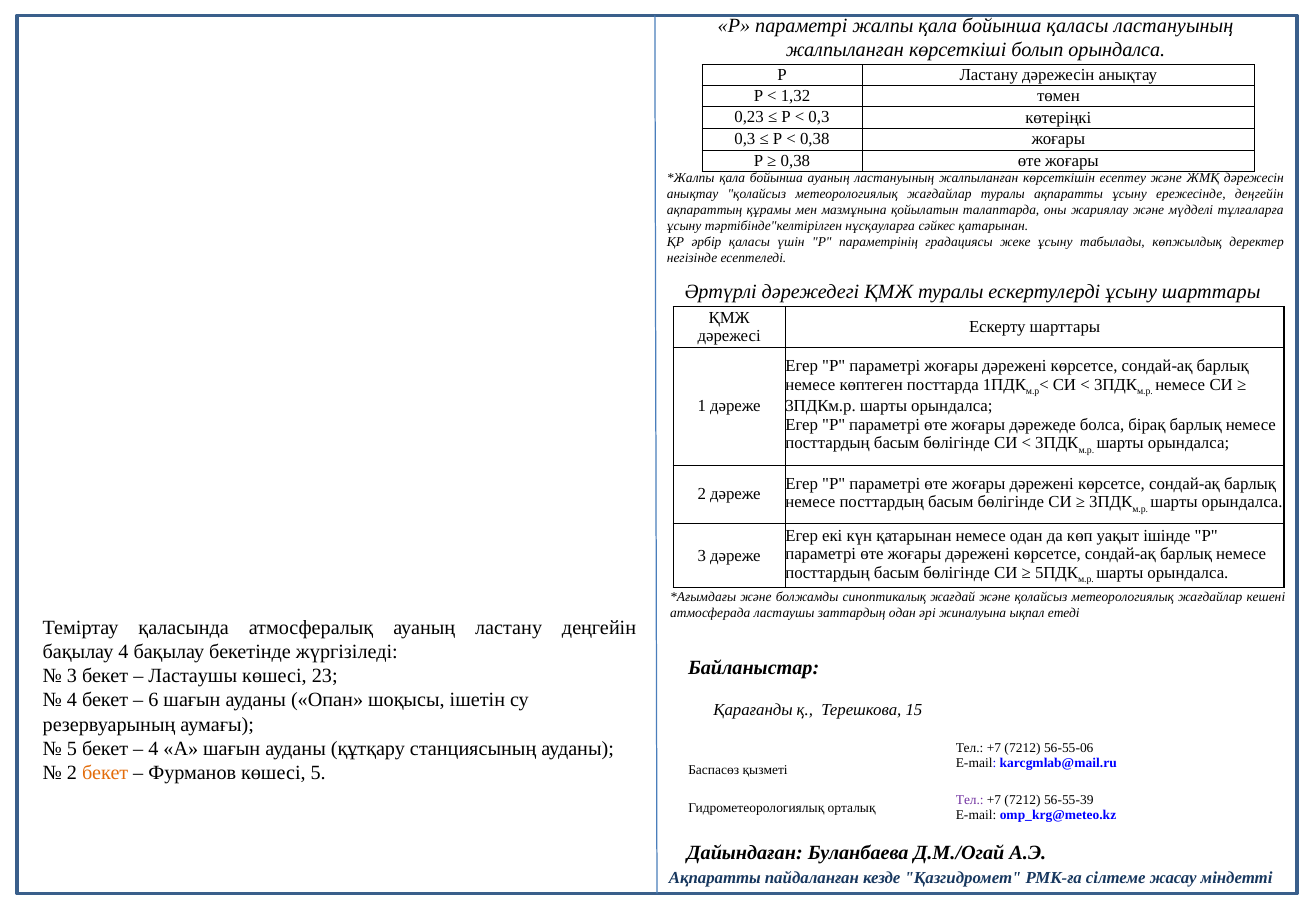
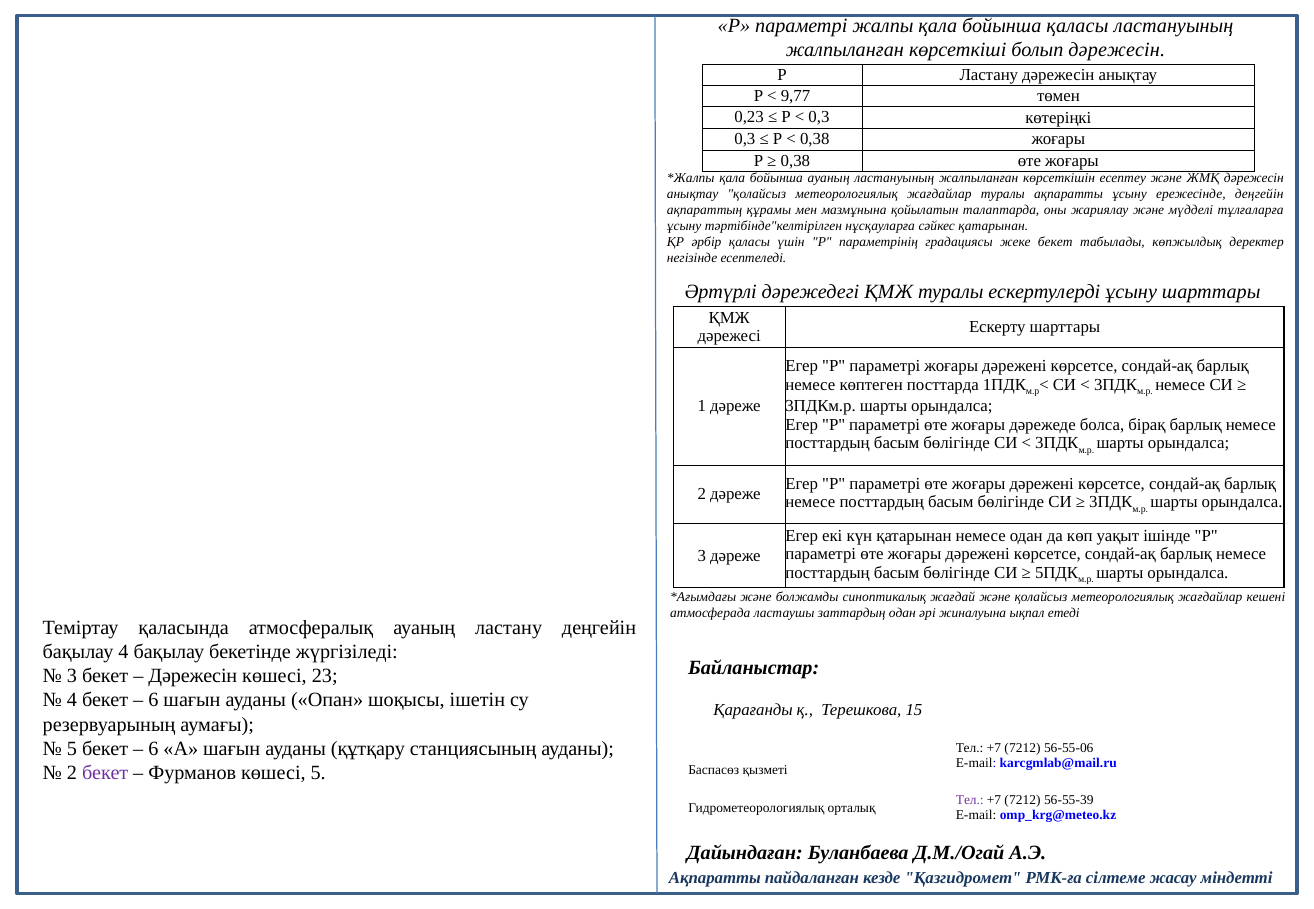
болып орындалса: орындалса -> дәрежесін (1117, 50)
1,32: 1,32 -> 9,77 (796, 96)
жеке ұсыну: ұсыну -> бекет (1055, 242)
Ластаушы: Ластаушы -> Дәрежесін (193, 676)
4: 4 -> 6 (153, 749)
бекет colour: orange -> purple (105, 774)
